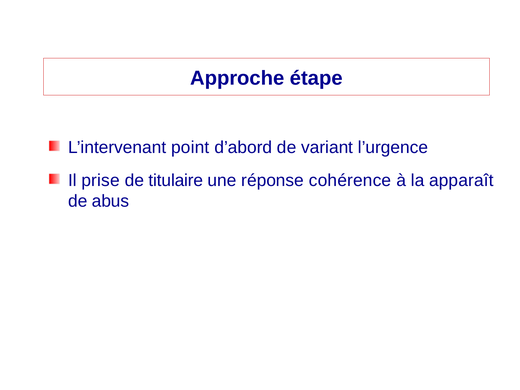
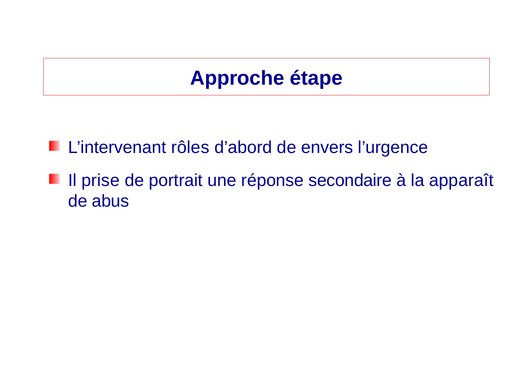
point: point -> rôles (190, 147)
variant: variant -> envers (327, 147)
titulaire: titulaire -> portrait (176, 180)
cohérence: cohérence -> secondaire (350, 180)
